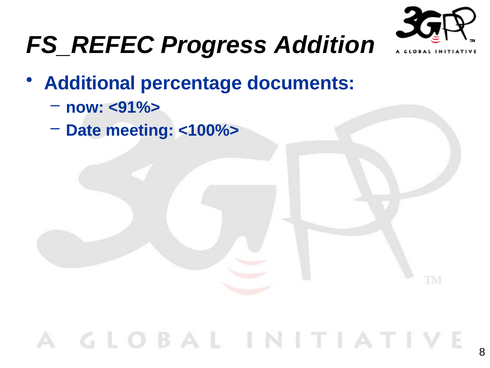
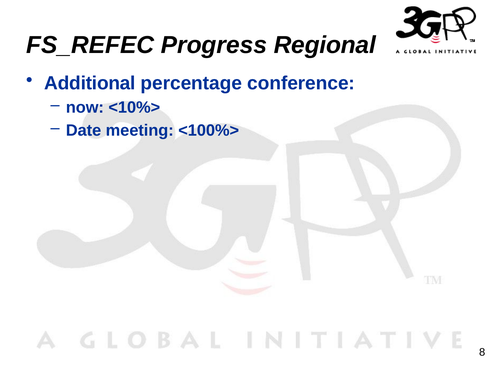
Addition: Addition -> Regional (325, 45)
documents: documents -> conference (301, 83)
<91%>: <91%> -> <10%> (134, 107)
